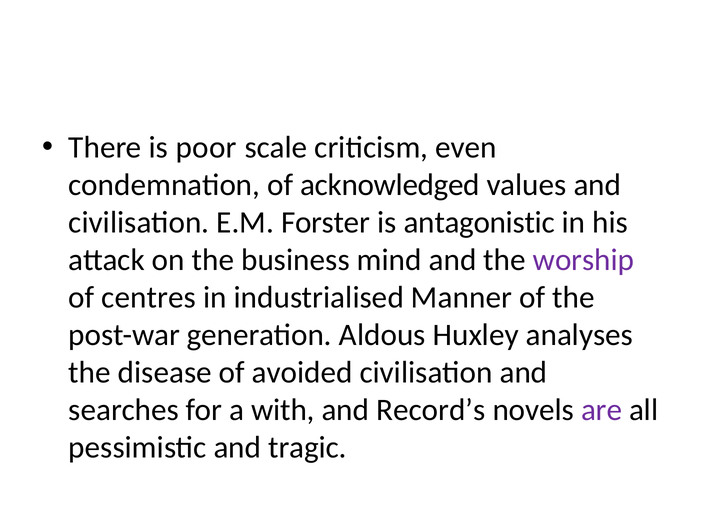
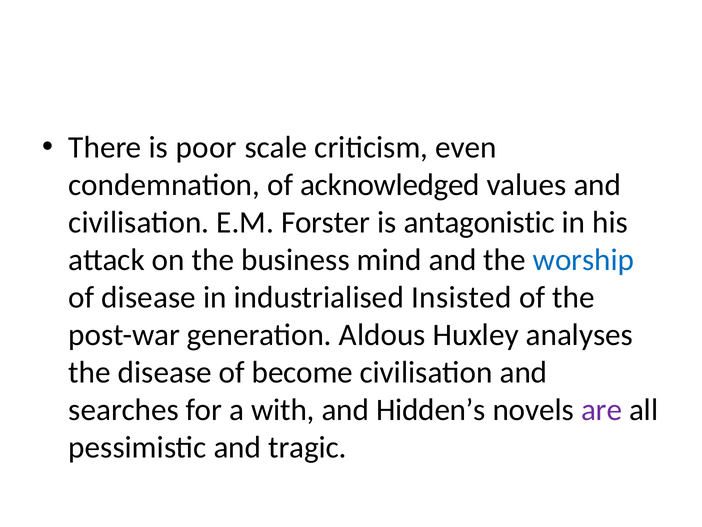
worship colour: purple -> blue (583, 260)
of centres: centres -> disease (149, 297)
Manner: Manner -> Insisted (461, 297)
avoided: avoided -> become (302, 372)
Record’s: Record’s -> Hidden’s (431, 409)
